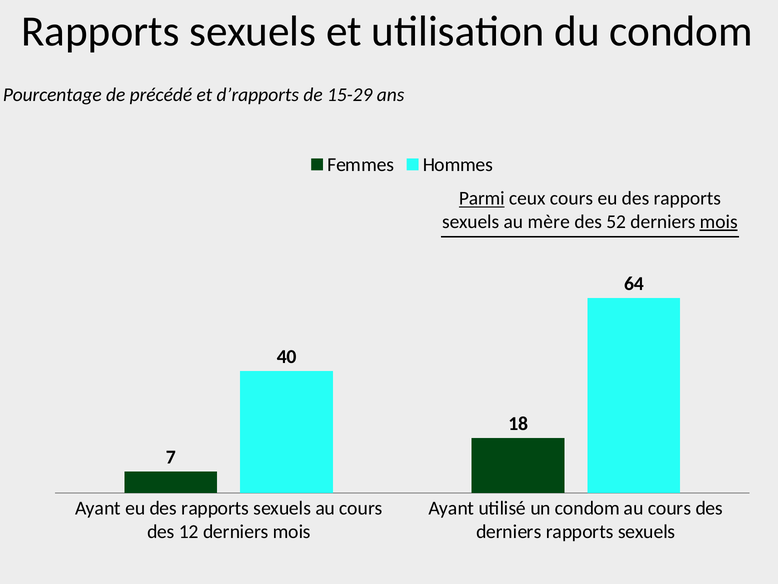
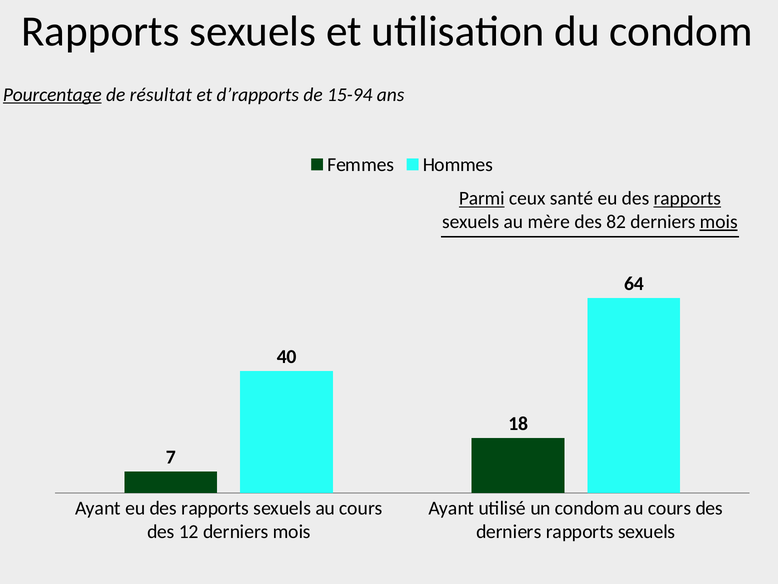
Pourcentage underline: none -> present (52, 95)
précédé: précédé -> résultat (161, 95)
15-29: 15-29 -> 15-94 (350, 95)
ceux cours: cours -> santé (571, 198)
rapports underline: none -> present (687, 198)
52: 52 -> 82 (616, 222)
